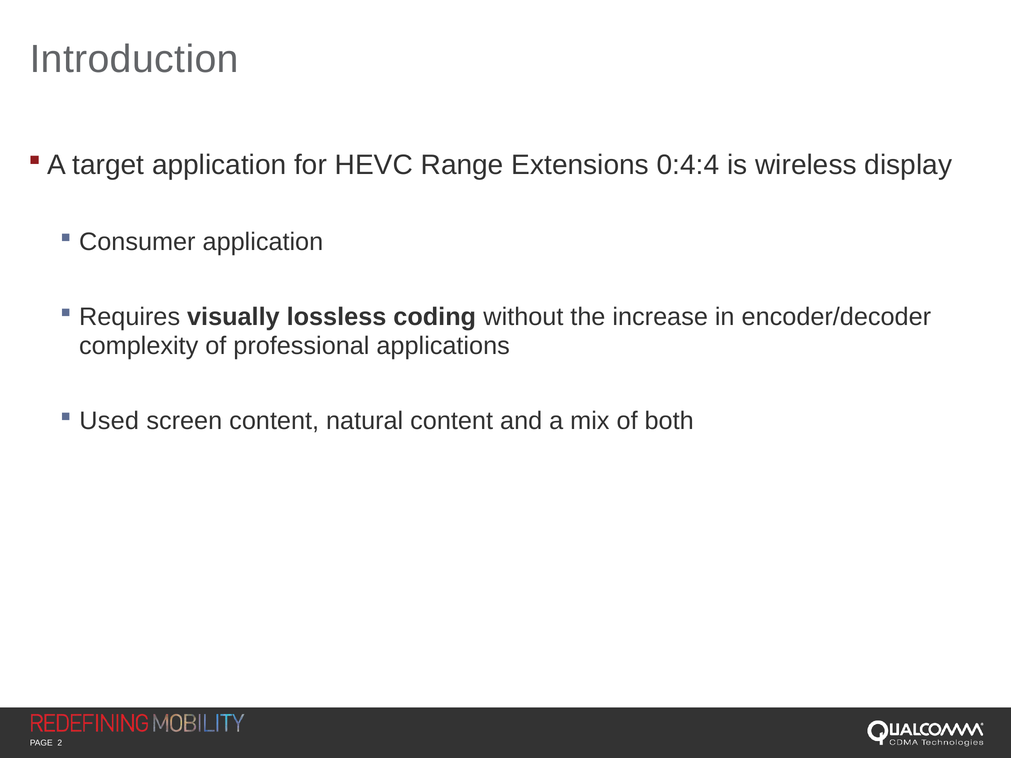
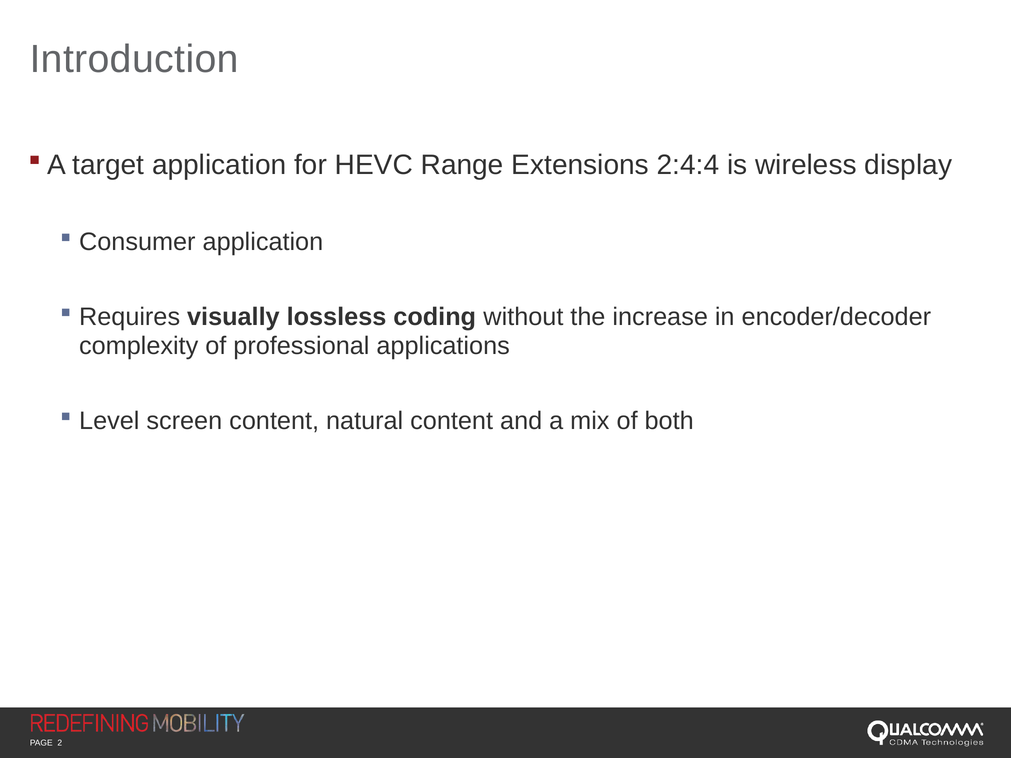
0:4:4: 0:4:4 -> 2:4:4 (688, 165)
Used: Used -> Level (109, 421)
